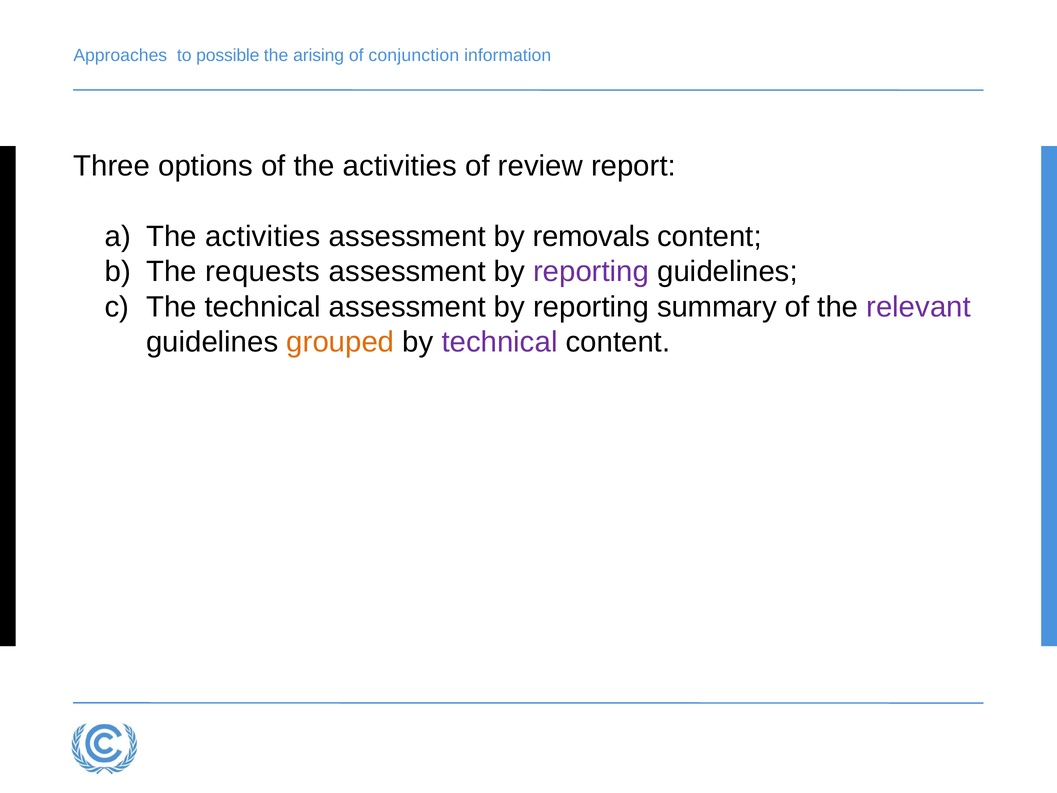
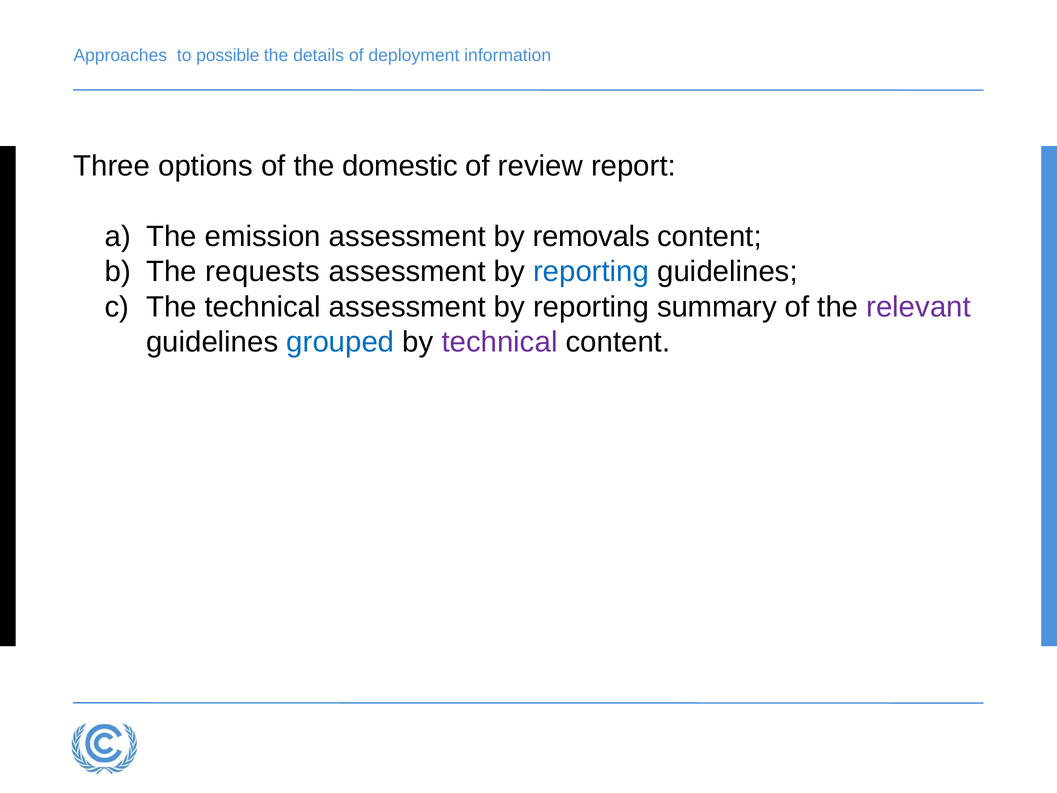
arising: arising -> details (319, 56)
conjunction: conjunction -> deployment (414, 56)
of the activities: activities -> domestic (400, 166)
activities: activities -> emission (263, 236)
reporting colour: purple -> blue (591, 271)
grouped colour: orange -> blue (340, 342)
